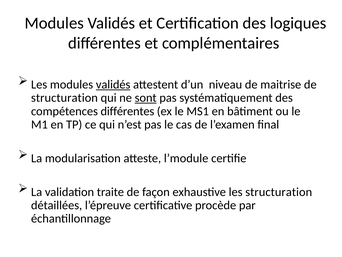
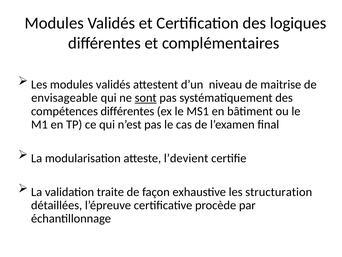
validés underline: present -> none (113, 84)
structuration: structuration -> envisageable (64, 98)
l’module: l’module -> l’devient (186, 158)
